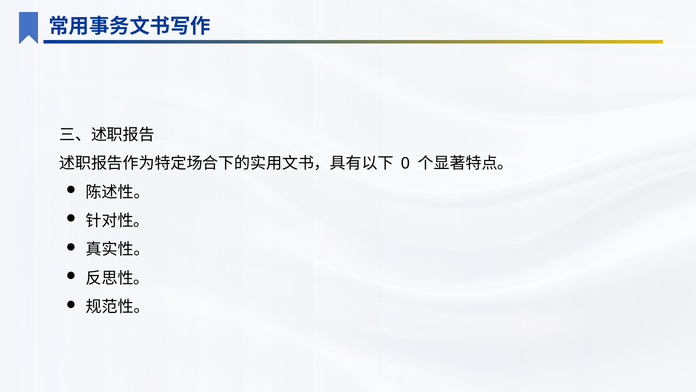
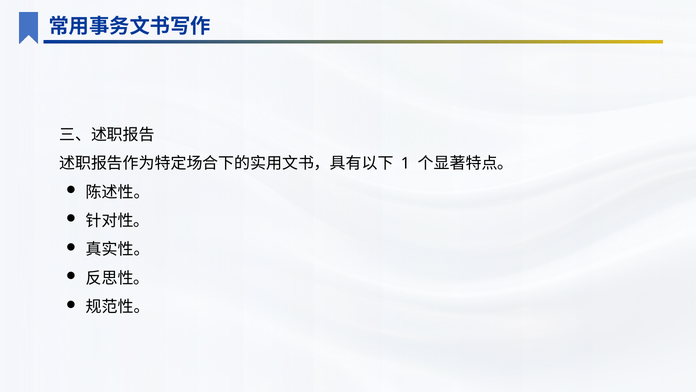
0: 0 -> 1 (405, 163)
